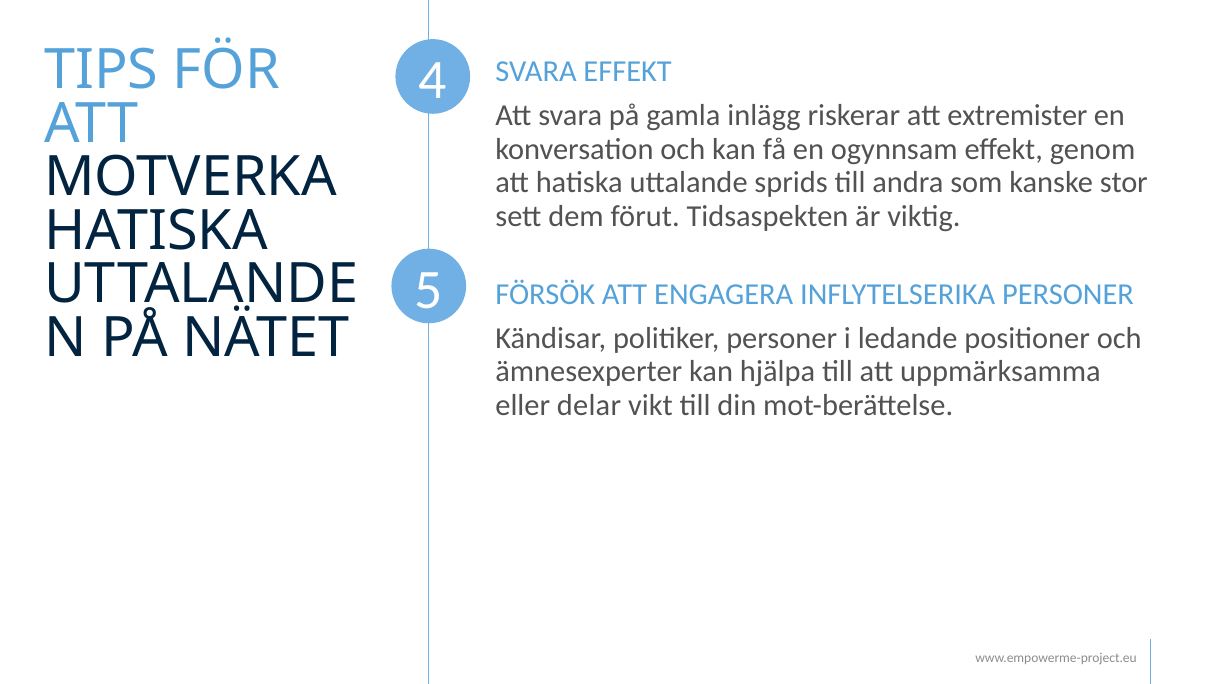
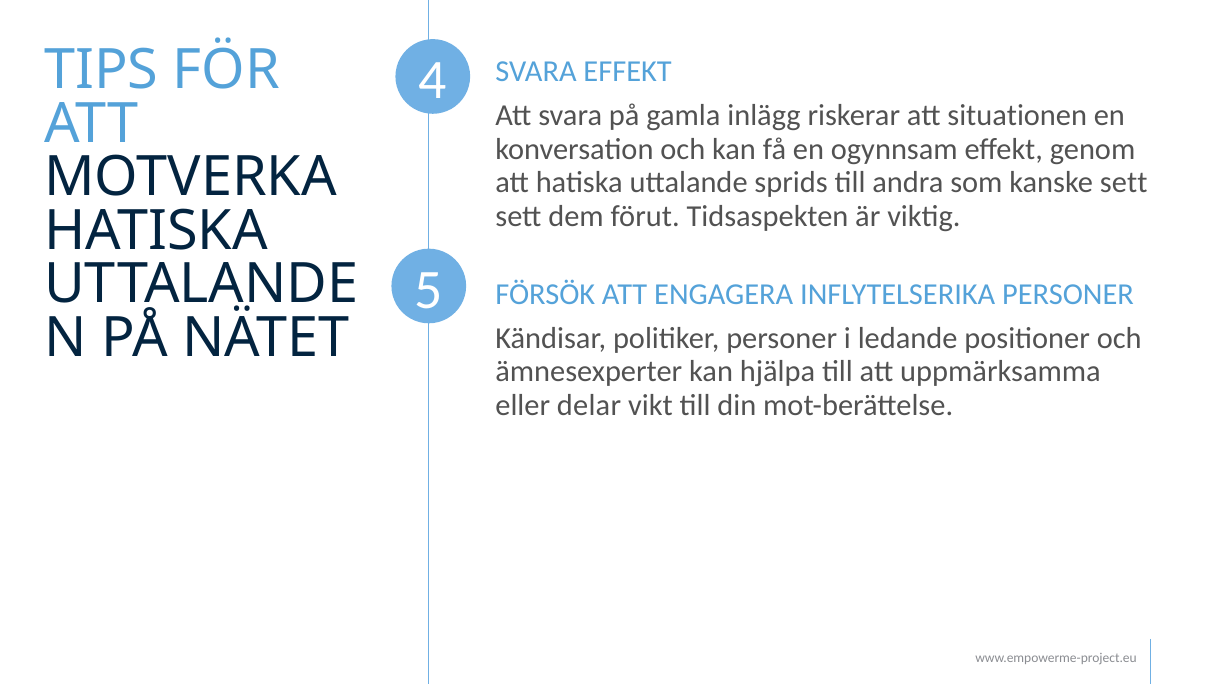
extremister: extremister -> situationen (1017, 115)
kanske stor: stor -> sett (1124, 183)
